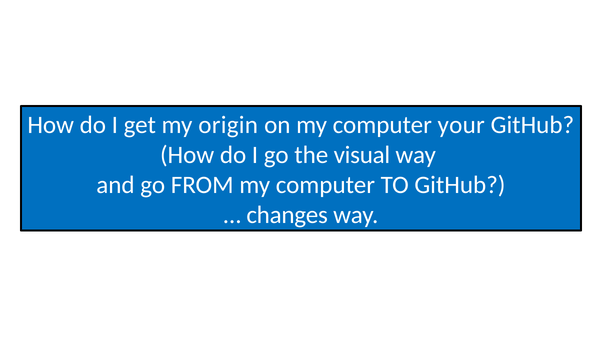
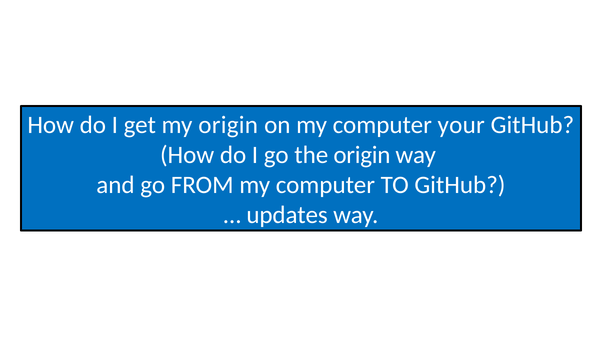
the visual: visual -> origin (362, 155)
changes: changes -> updates (287, 216)
